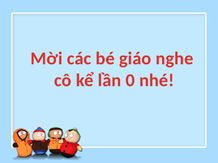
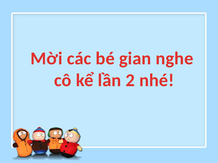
giáo: giáo -> gian (135, 59)
0: 0 -> 2 (130, 80)
